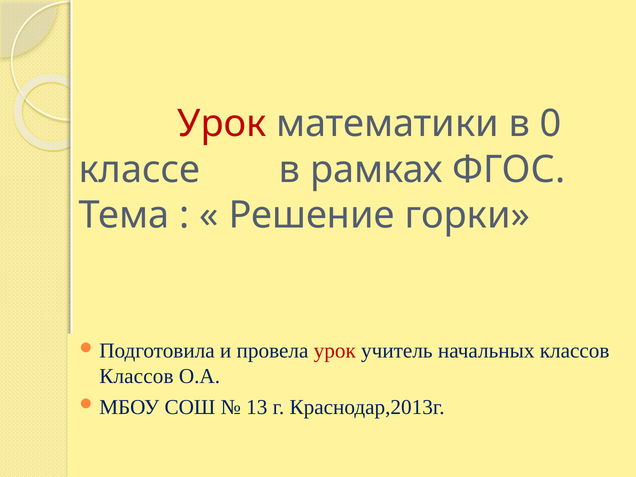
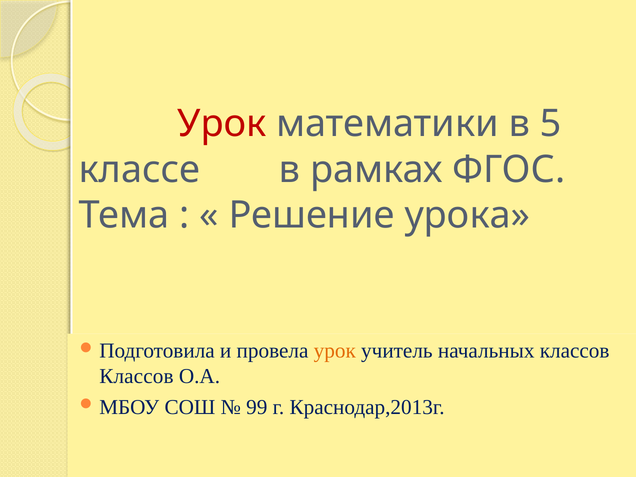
0: 0 -> 5 (551, 124)
горки: горки -> урока (467, 215)
урок colour: red -> orange (335, 351)
13: 13 -> 99 (257, 407)
